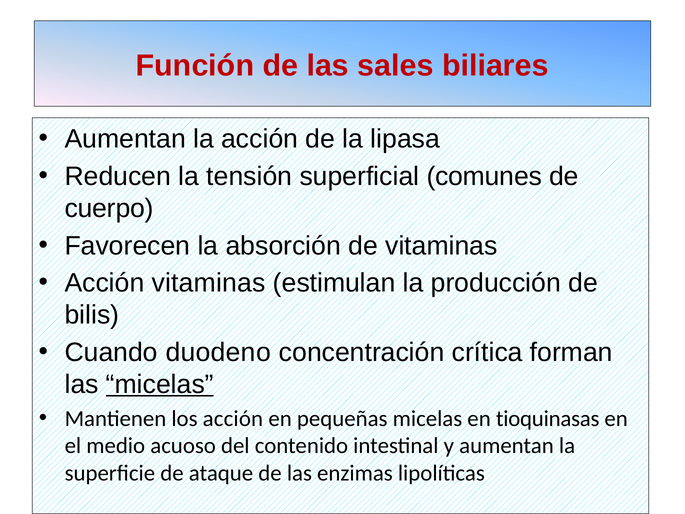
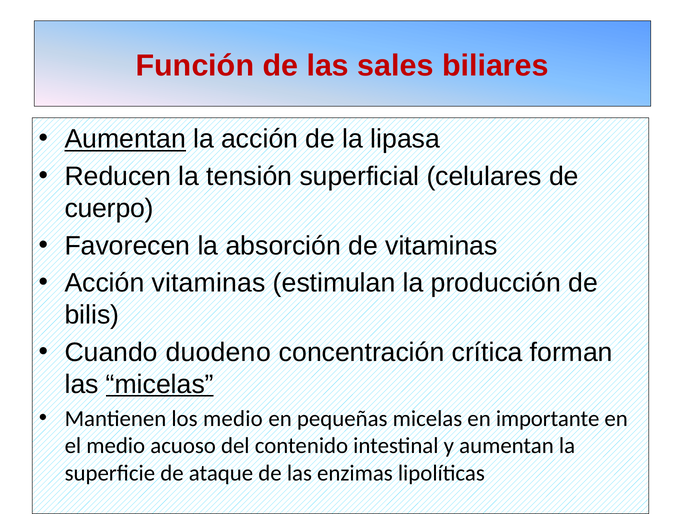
Aumentan underline: none -> present (125, 139)
comunes: comunes -> celulares (484, 176)
los acción: acción -> medio (233, 418)
tioquinasas: tioquinasas -> importante (548, 418)
